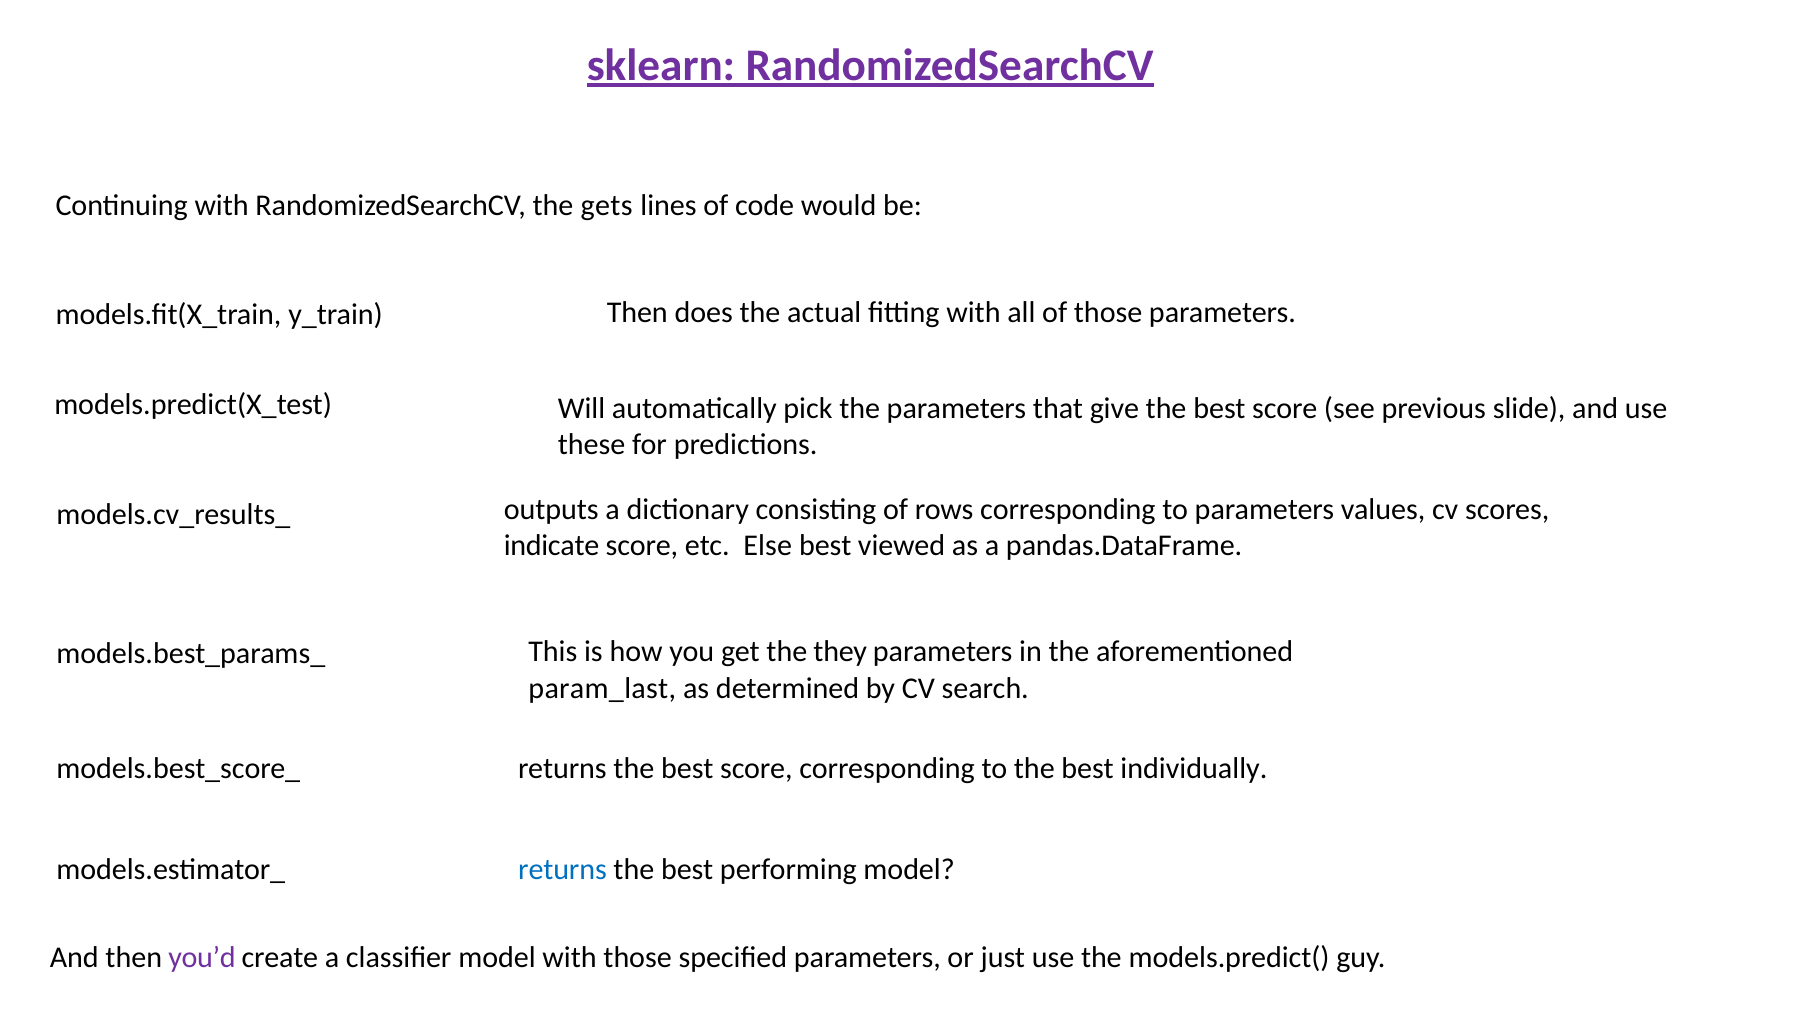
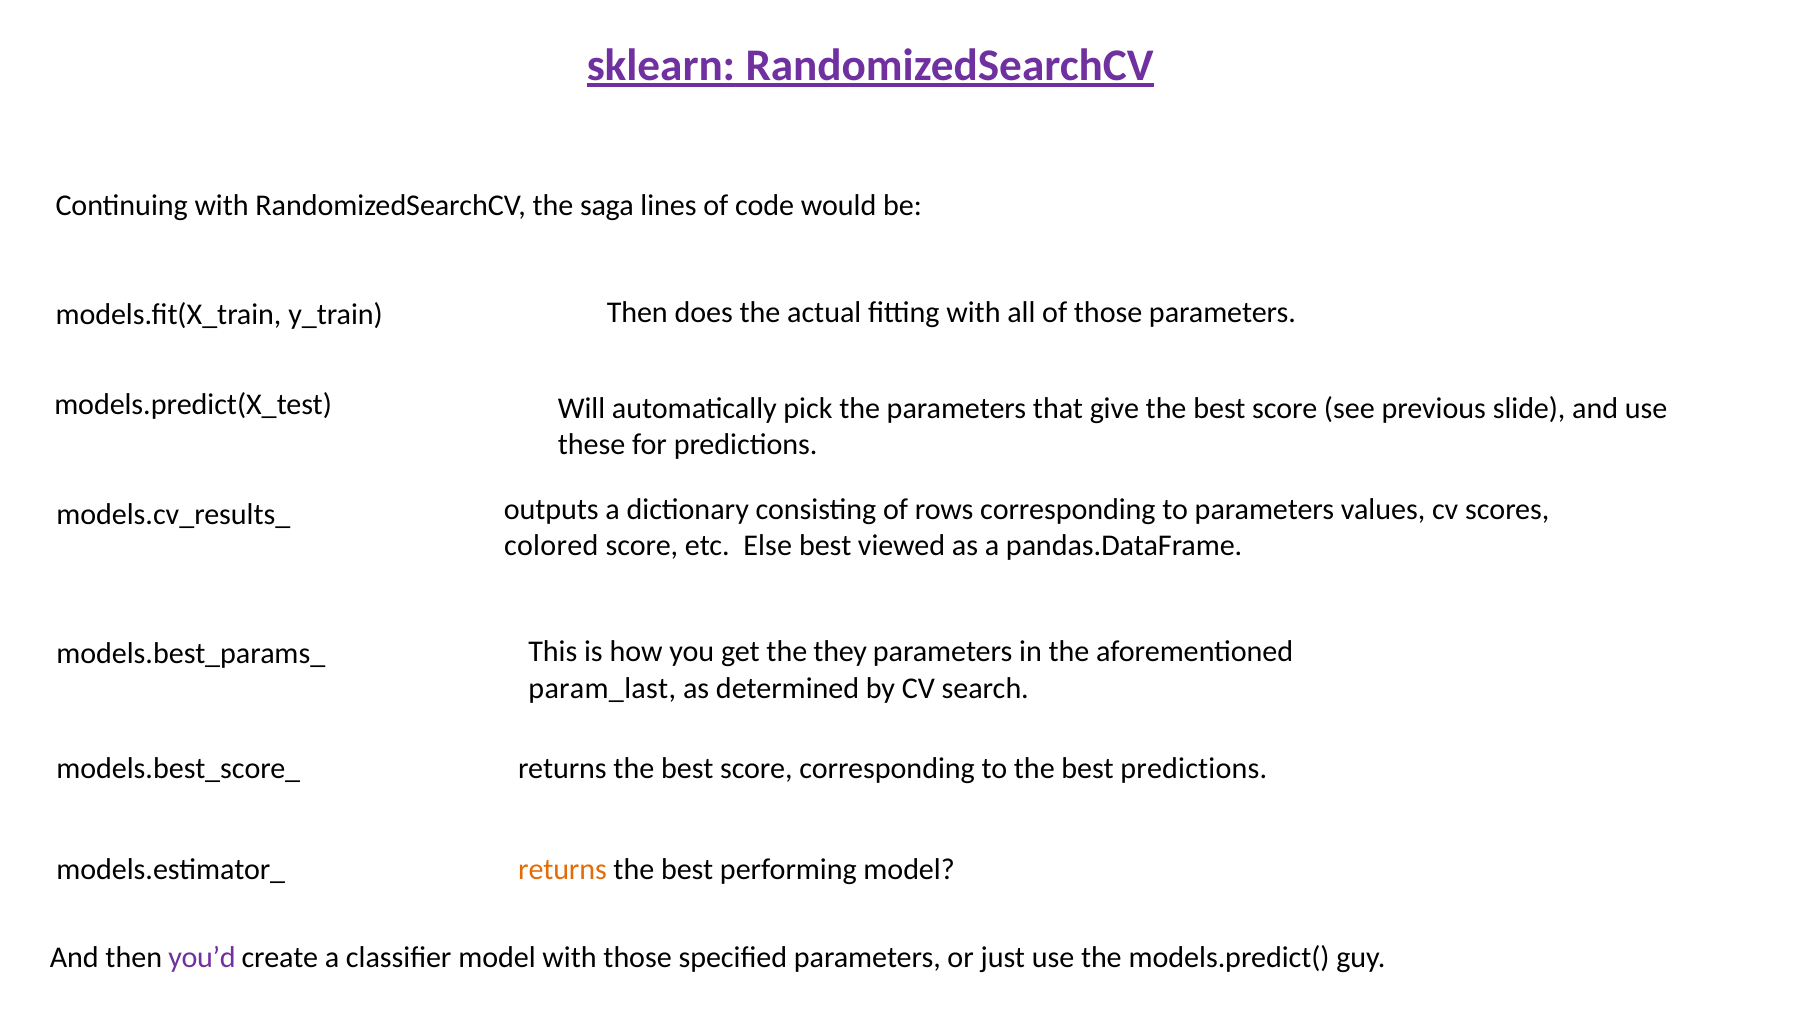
gets: gets -> saga (607, 205)
indicate: indicate -> colored (551, 546)
best individually: individually -> predictions (1194, 769)
returns colour: blue -> orange (562, 870)
